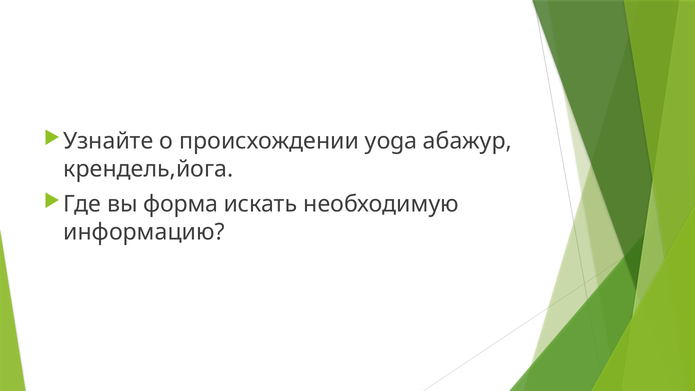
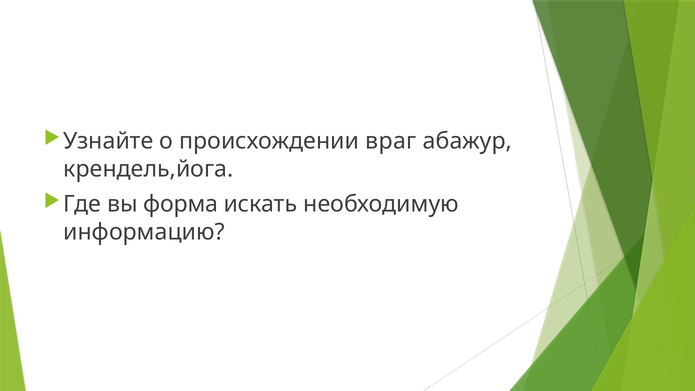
yoga: yoga -> враг (391, 141)
